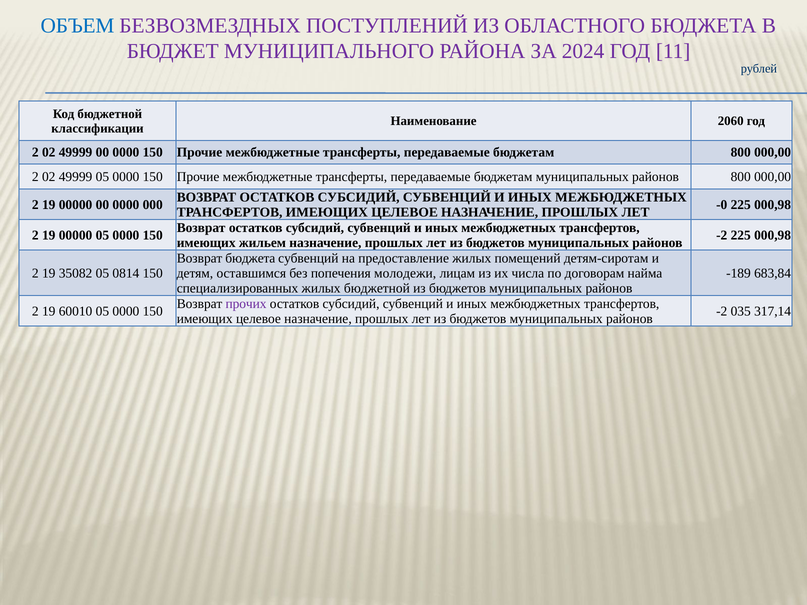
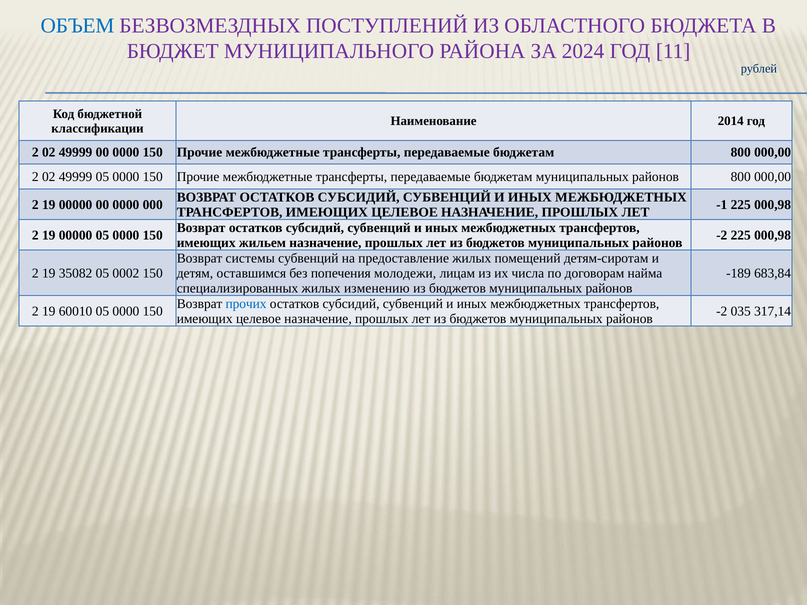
2060: 2060 -> 2014 (731, 121)
-0: -0 -> -1 (722, 205)
Возврат бюджета: бюджета -> системы (250, 258)
0814: 0814 -> 0002 (126, 273)
жилых бюджетной: бюджетной -> изменению (377, 288)
прочих colour: purple -> blue (246, 304)
